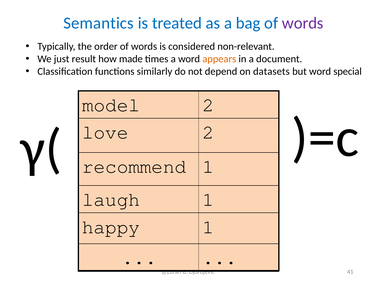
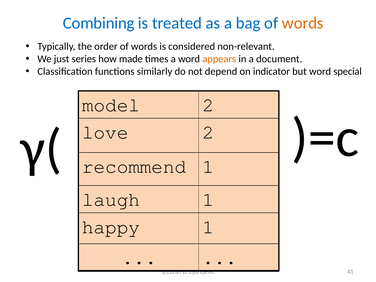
Semantics: Semantics -> Combining (99, 23)
words colour: purple -> orange (303, 23)
result: result -> series (84, 59)
datasets: datasets -> indicator (271, 72)
